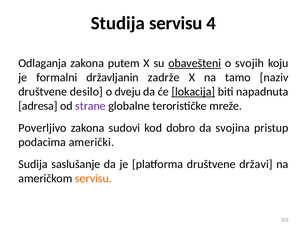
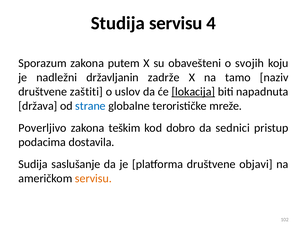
Odlaganja: Odlaganja -> Sporazum (42, 63)
obavešteni underline: present -> none (195, 63)
formalni: formalni -> nadležni (57, 78)
desilo: desilo -> zaštiti (86, 92)
dveju: dveju -> uslov (128, 92)
adresa: adresa -> država (38, 106)
strane colour: purple -> blue (90, 106)
sudovi: sudovi -> teškim (124, 128)
svojina: svojina -> sednici (233, 128)
američki: američki -> dostavila (92, 142)
državi: državi -> objavi (256, 164)
